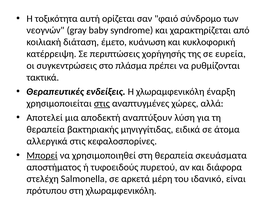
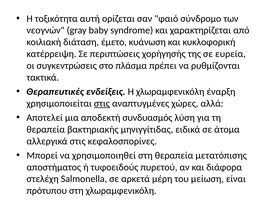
αναπτύξουν: αναπτύξουν -> συνδυασμός (147, 118)
Μπορεί underline: present -> none (42, 155)
σκευάσματα: σκευάσματα -> μετατόπισης (221, 155)
ιδανικό: ιδανικό -> μείωση (207, 179)
